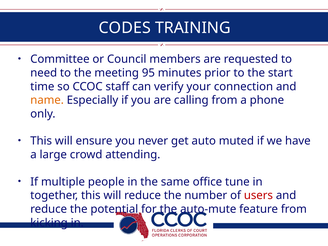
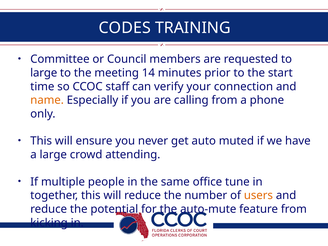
need: need -> large (44, 73)
95: 95 -> 14 (148, 73)
users colour: red -> orange (258, 195)
